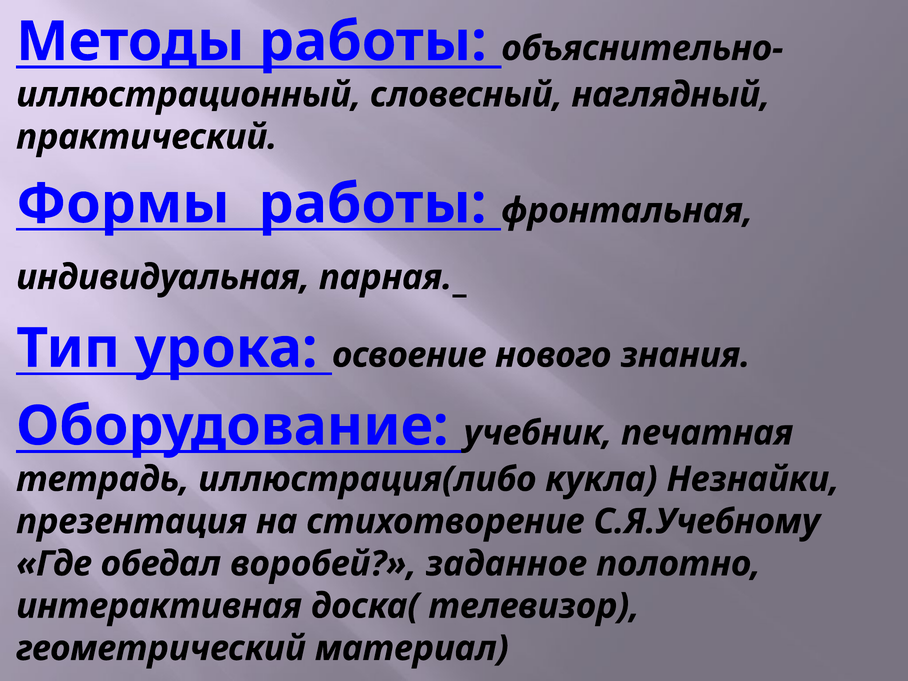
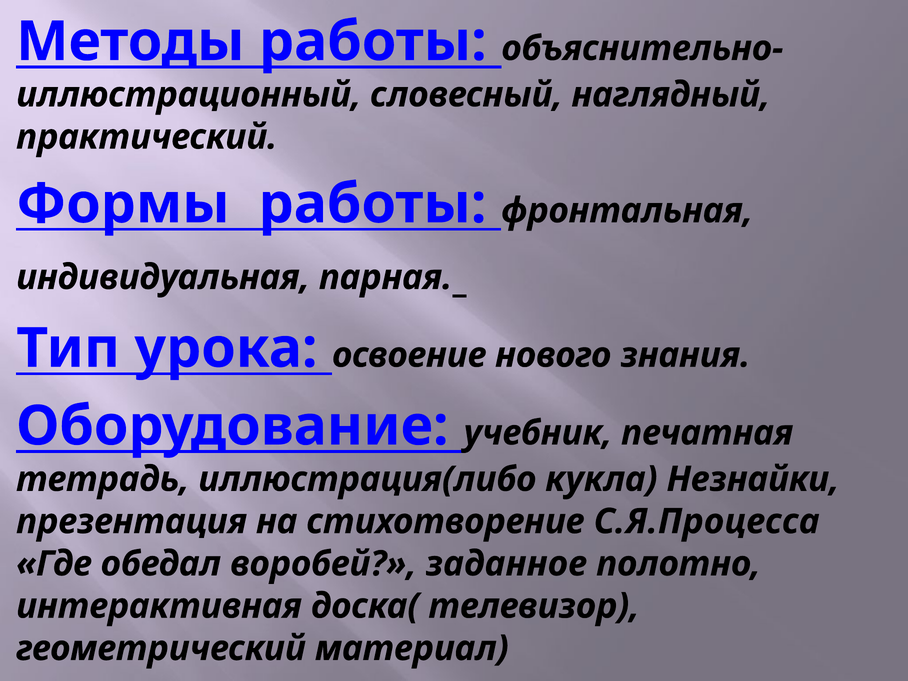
С.Я.Учебному: С.Я.Учебному -> С.Я.Процесса (707, 522)
